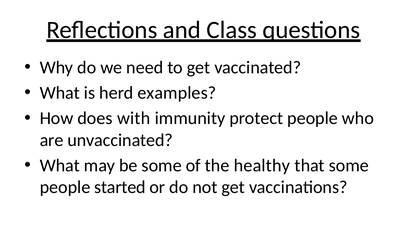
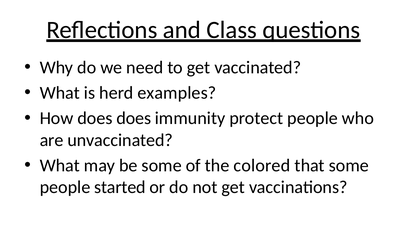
does with: with -> does (134, 118)
healthy: healthy -> colored (262, 165)
